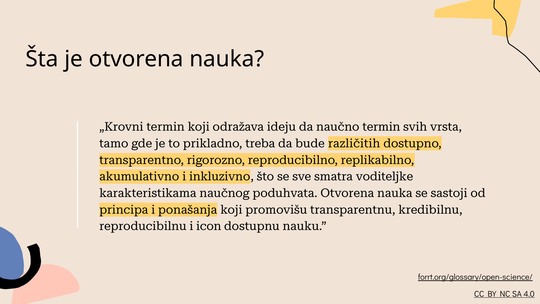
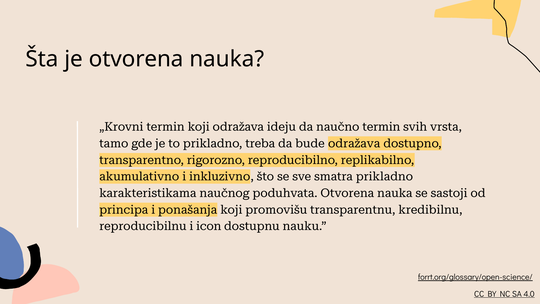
bude različitih: različitih -> odražava (354, 143)
smatra voditeljke: voditeljke -> prikladno (384, 176)
